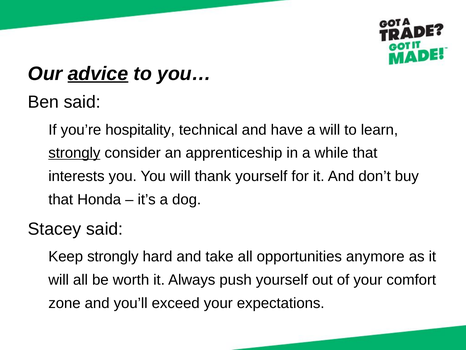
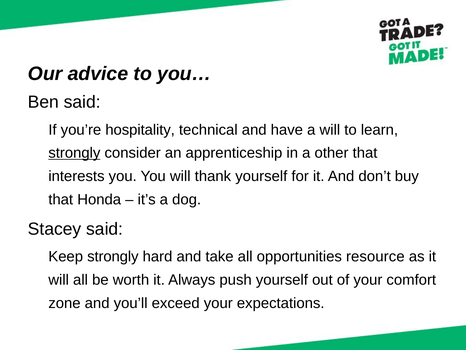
advice underline: present -> none (98, 74)
while: while -> other (332, 153)
anymore: anymore -> resource (375, 256)
